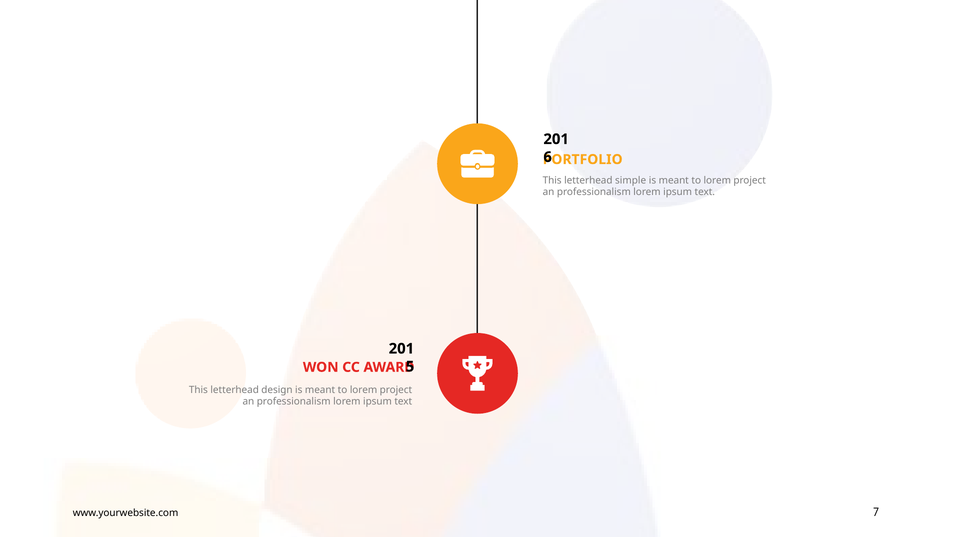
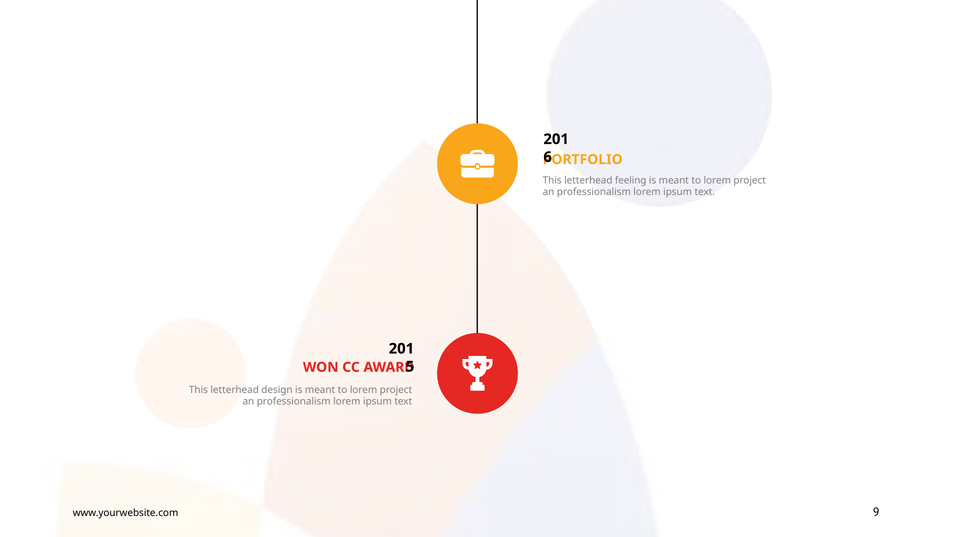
simple: simple -> feeling (631, 180)
7: 7 -> 9 (876, 512)
